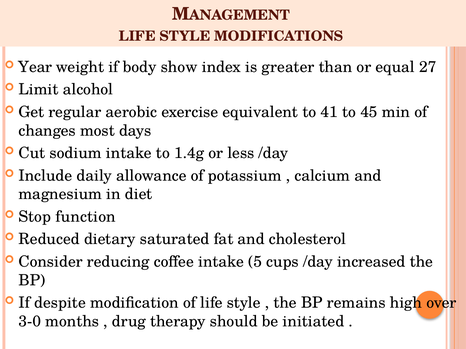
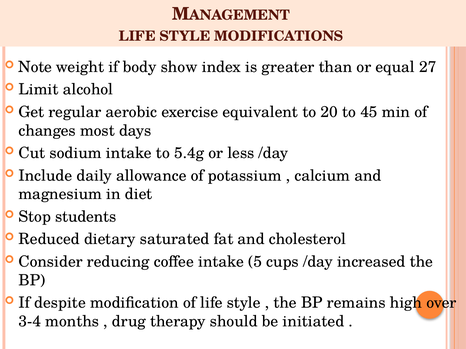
Year: Year -> Note (35, 67)
41: 41 -> 20 (329, 112)
1.4g: 1.4g -> 5.4g (189, 153)
function: function -> students (86, 217)
3-0: 3-0 -> 3-4 (30, 322)
